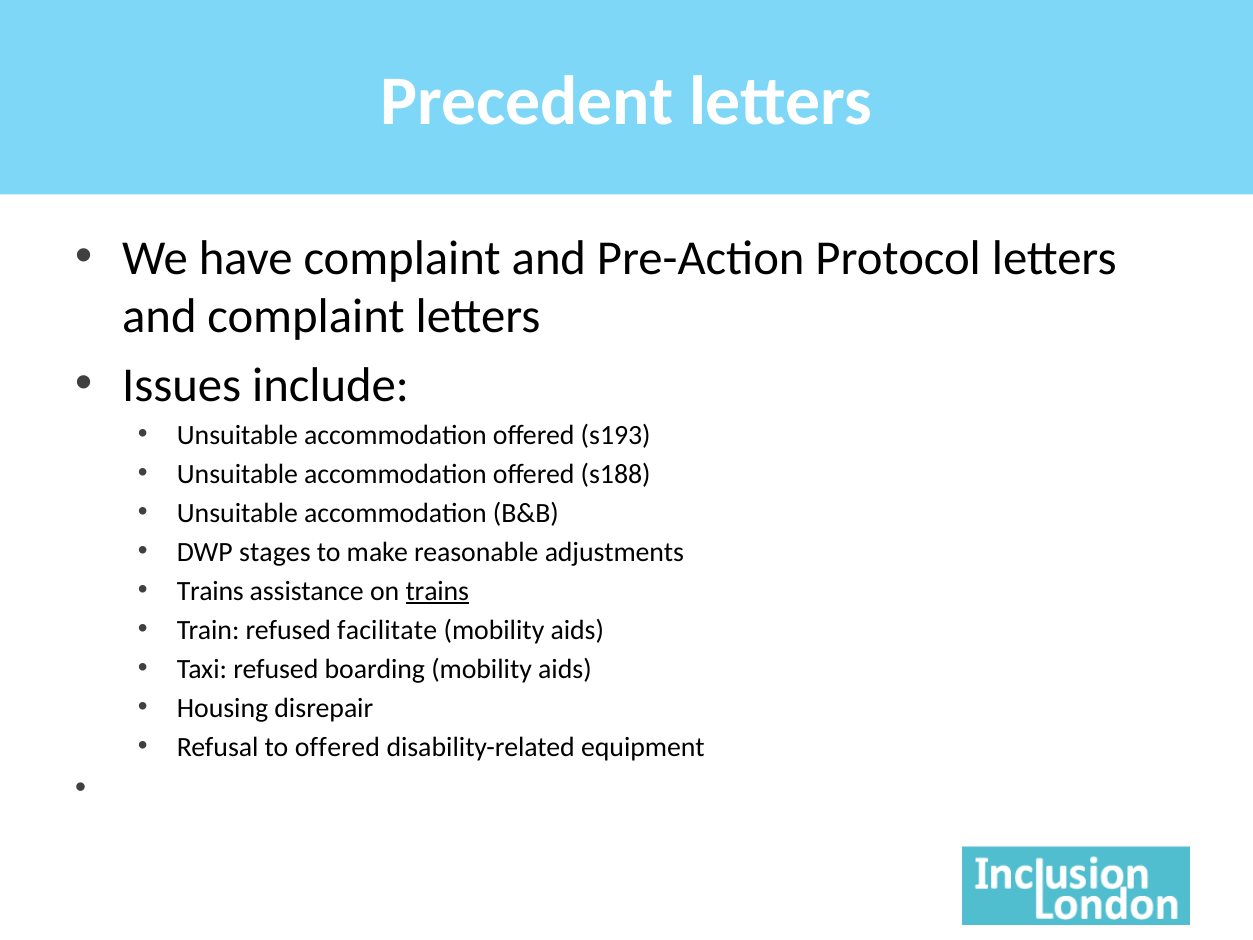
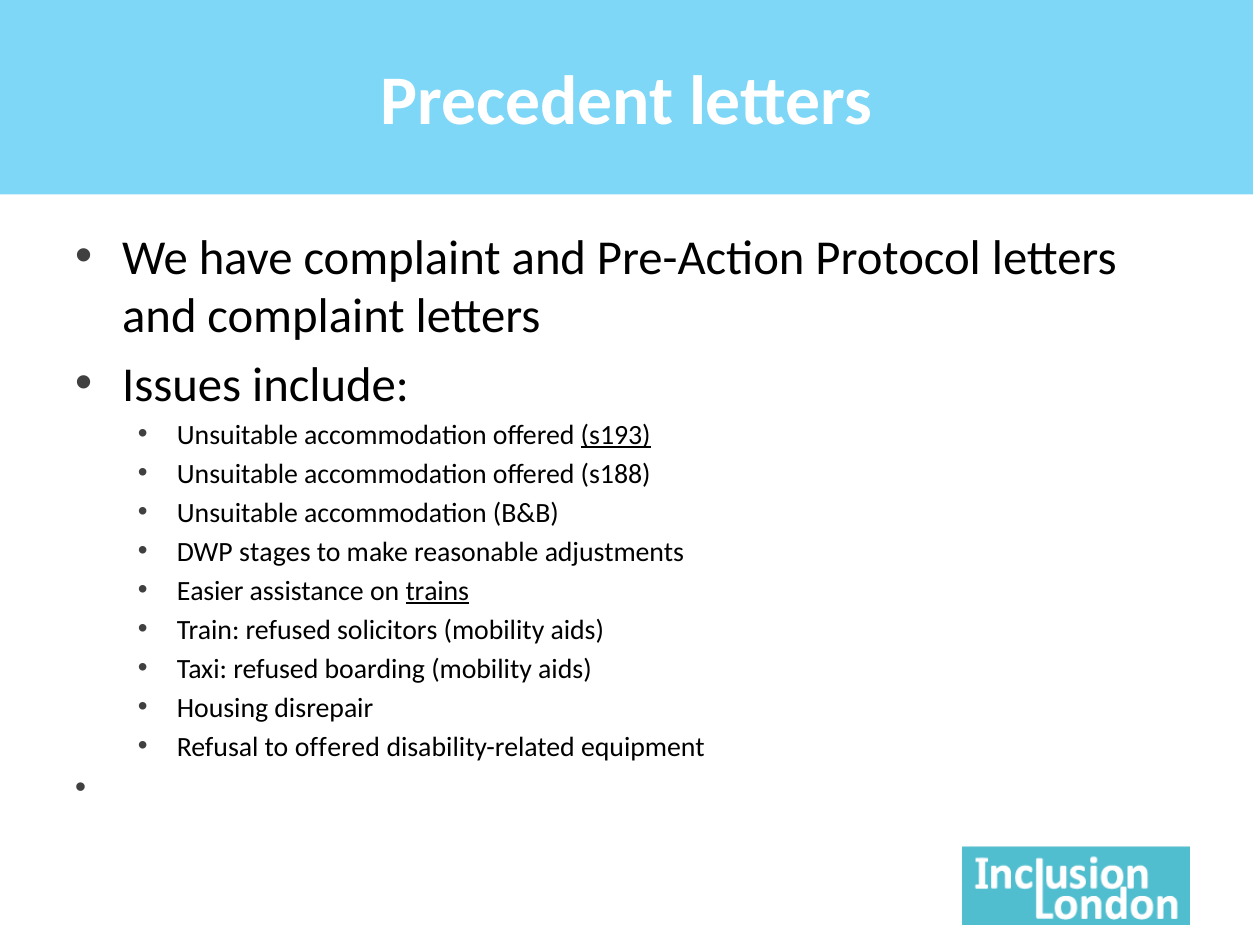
s193 underline: none -> present (616, 435)
Trains: Trains -> Easier (210, 591)
facilitate: facilitate -> solicitors (387, 630)
